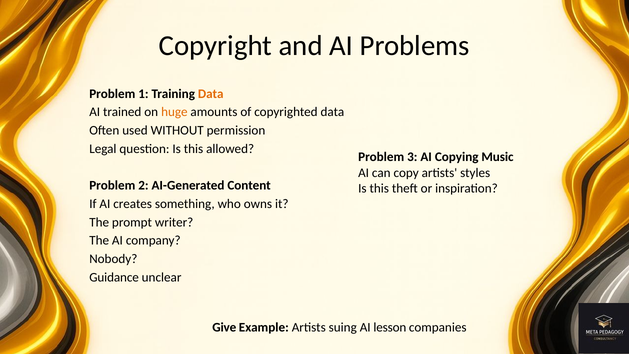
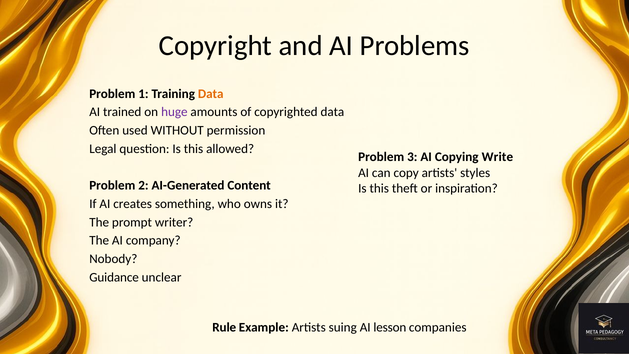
huge colour: orange -> purple (174, 112)
Music: Music -> Write (497, 157)
Give: Give -> Rule (224, 327)
